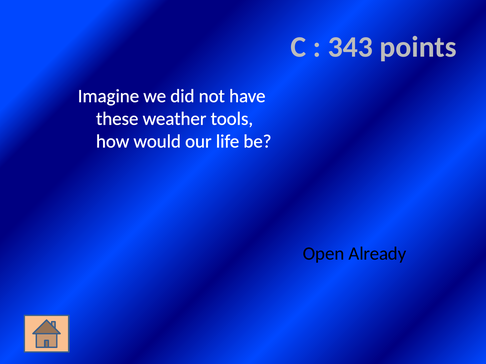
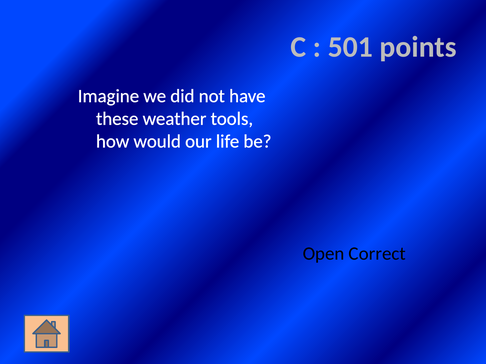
343: 343 -> 501 (350, 47)
Already: Already -> Correct (377, 254)
